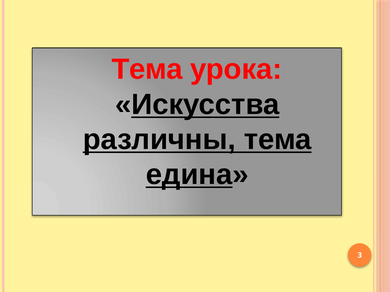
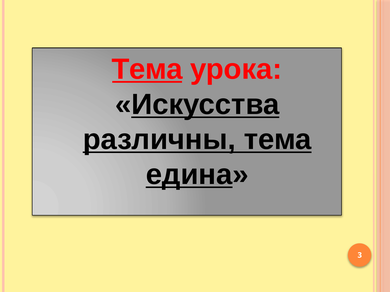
Тема underline: none -> present (147, 69)
